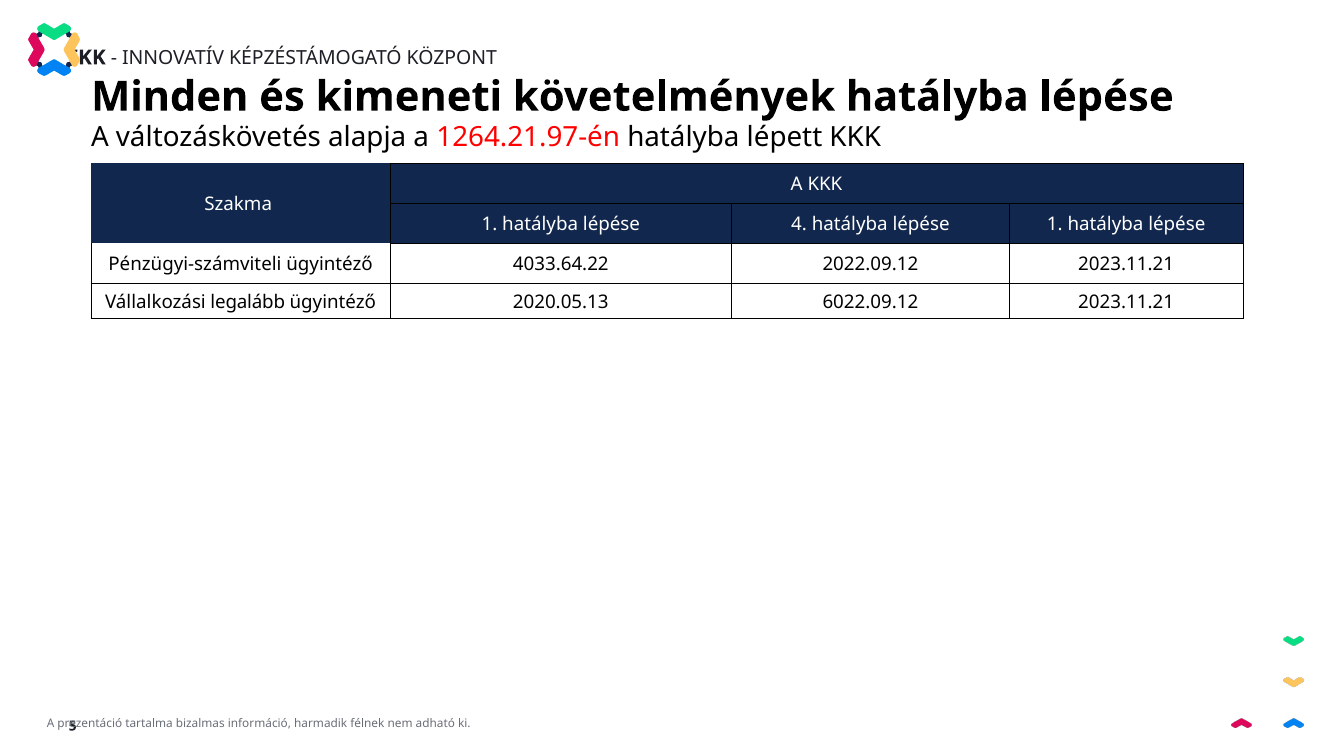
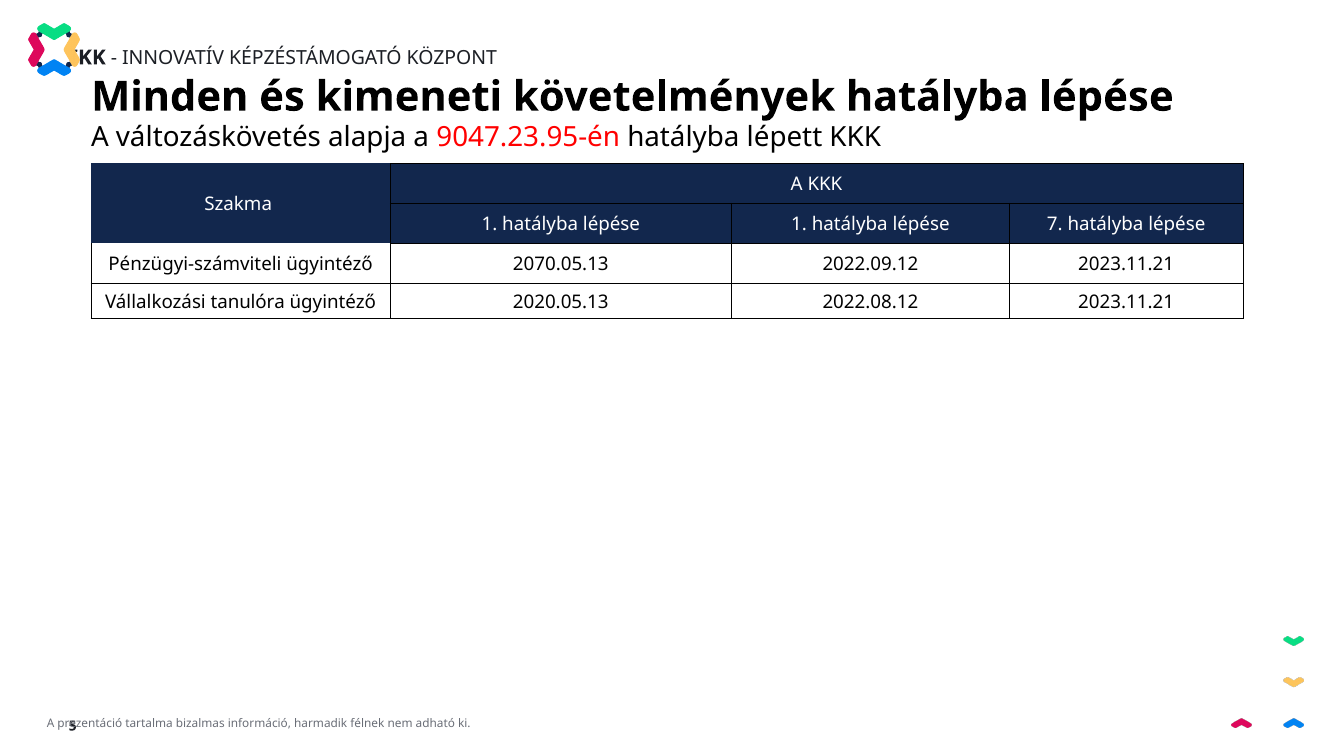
1264.21.97-én: 1264.21.97-én -> 9047.23.95-én (528, 138)
lépése 4: 4 -> 1 (799, 225)
lépése 1: 1 -> 7 (1055, 225)
4033.64.22: 4033.64.22 -> 2070.05.13 (561, 265)
legalább: legalább -> tanulóra (248, 302)
6022.09.12: 6022.09.12 -> 2022.08.12 (870, 302)
